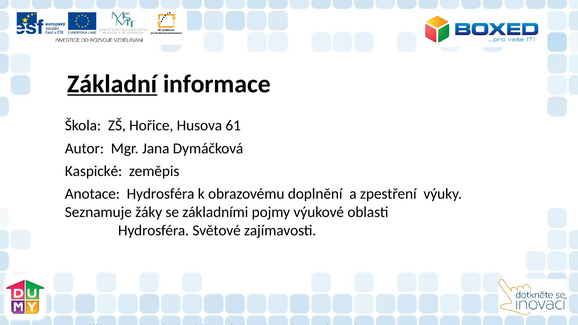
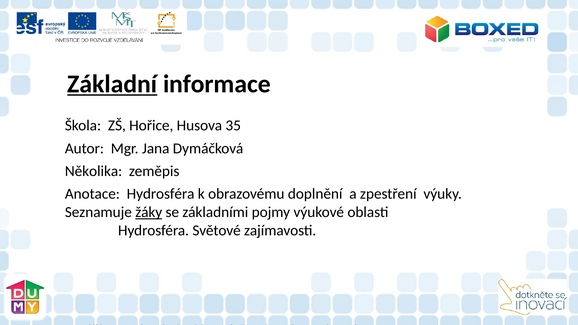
61: 61 -> 35 (233, 126)
Kaspické: Kaspické -> Několika (94, 171)
žáky underline: none -> present (149, 212)
